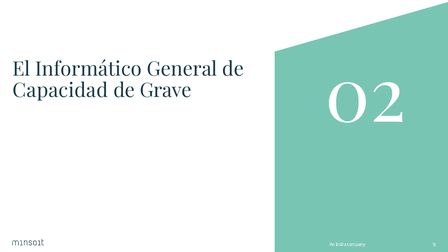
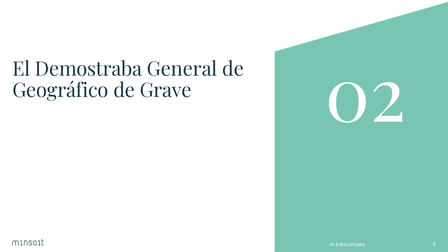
Informático: Informático -> Demostraba (89, 69)
Capacidad: Capacidad -> Geográfico (60, 91)
